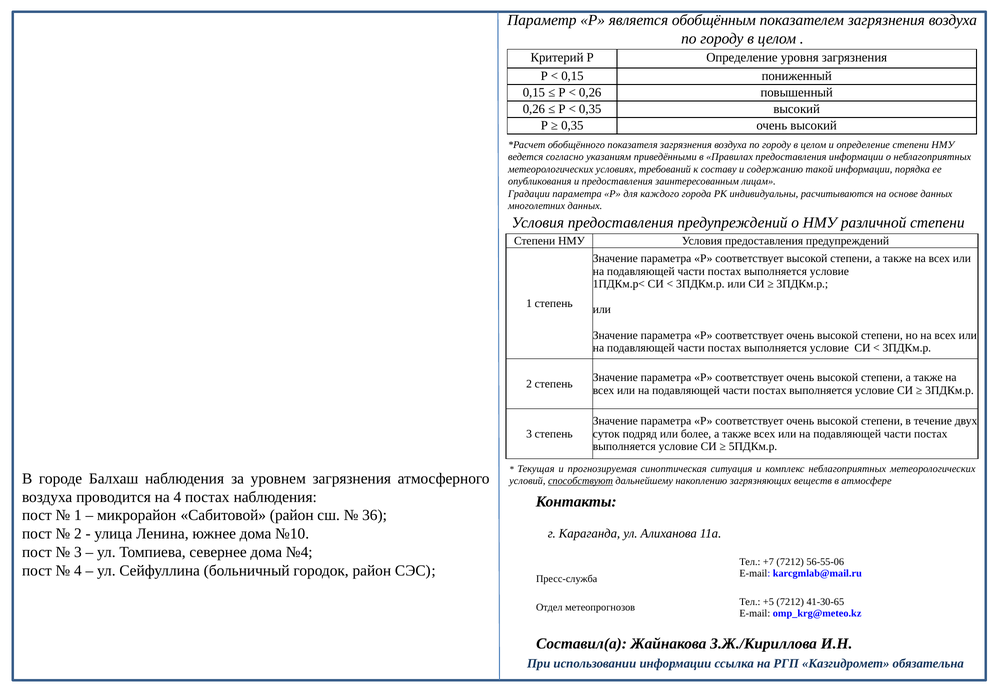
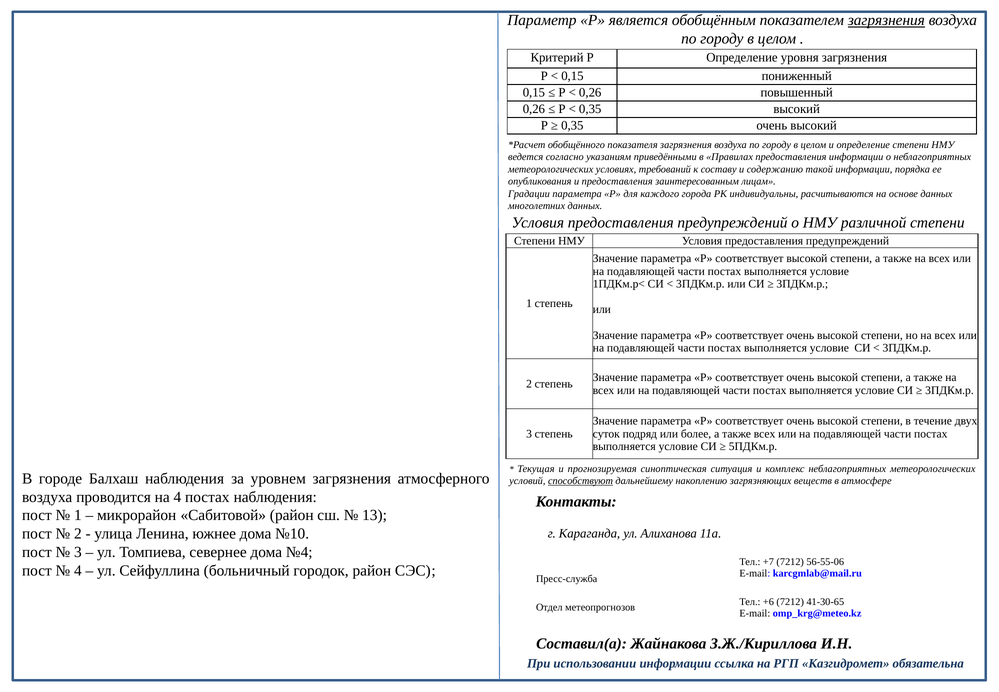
загрязнения underline: none -> present (886, 20)
36: 36 -> 13 (375, 515)
+5: +5 -> +6 (768, 602)
